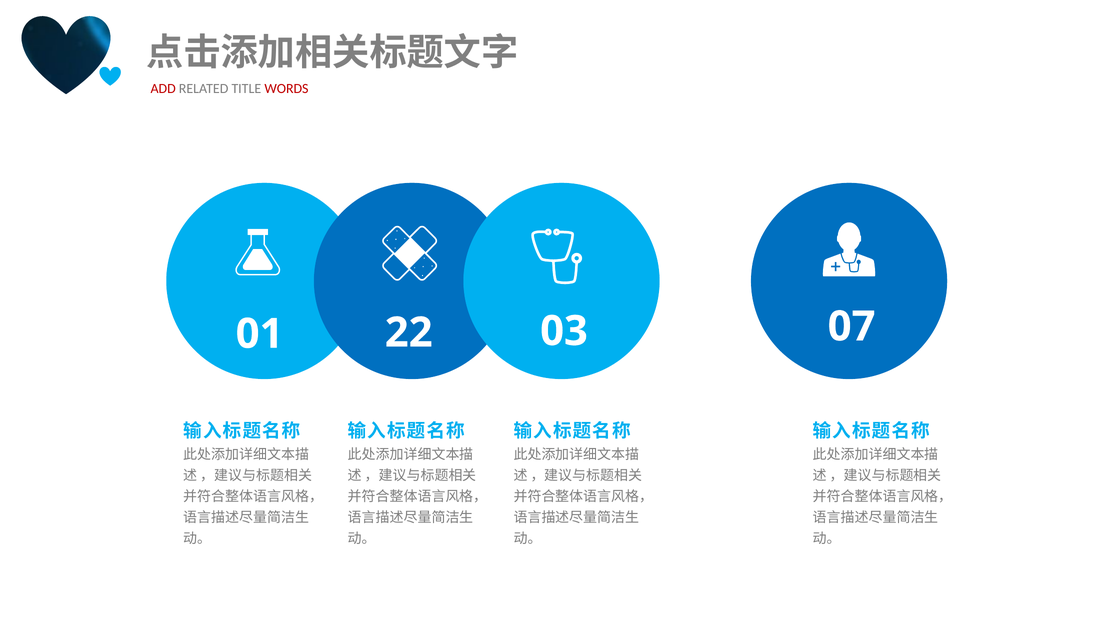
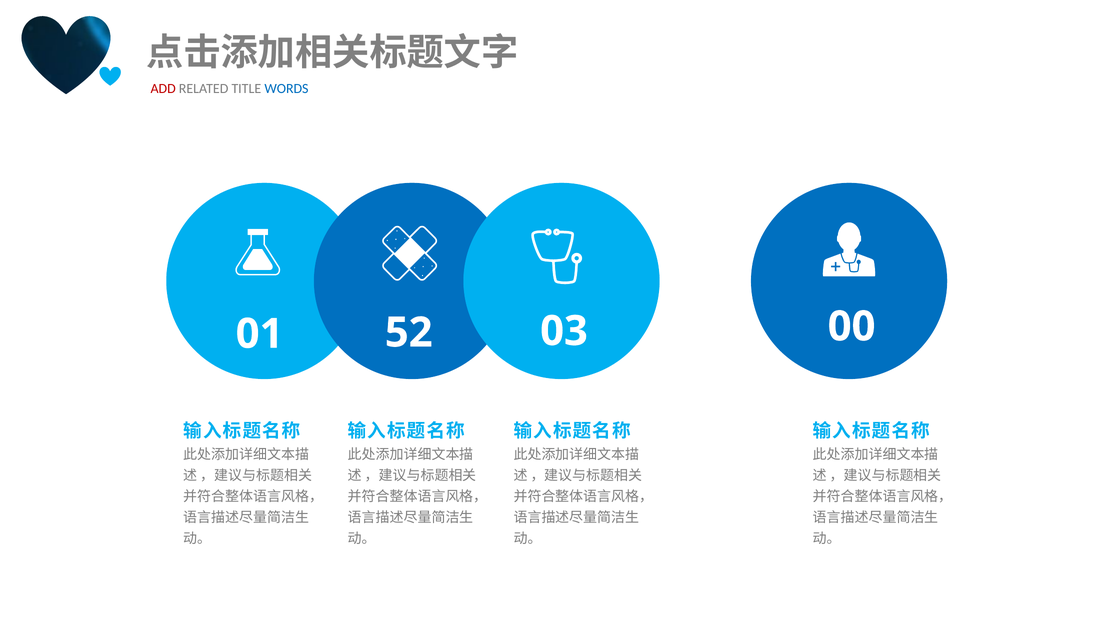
WORDS colour: red -> blue (286, 89)
22: 22 -> 52 (409, 333)
07: 07 -> 00 (852, 327)
